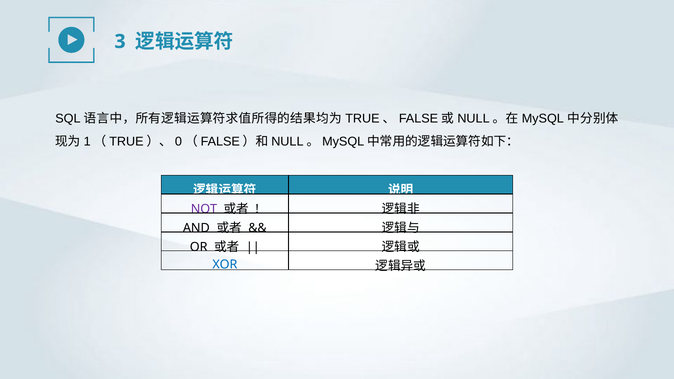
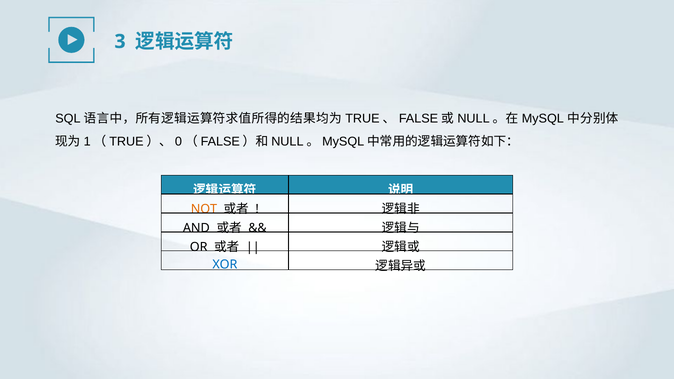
NOT colour: purple -> orange (204, 209)
